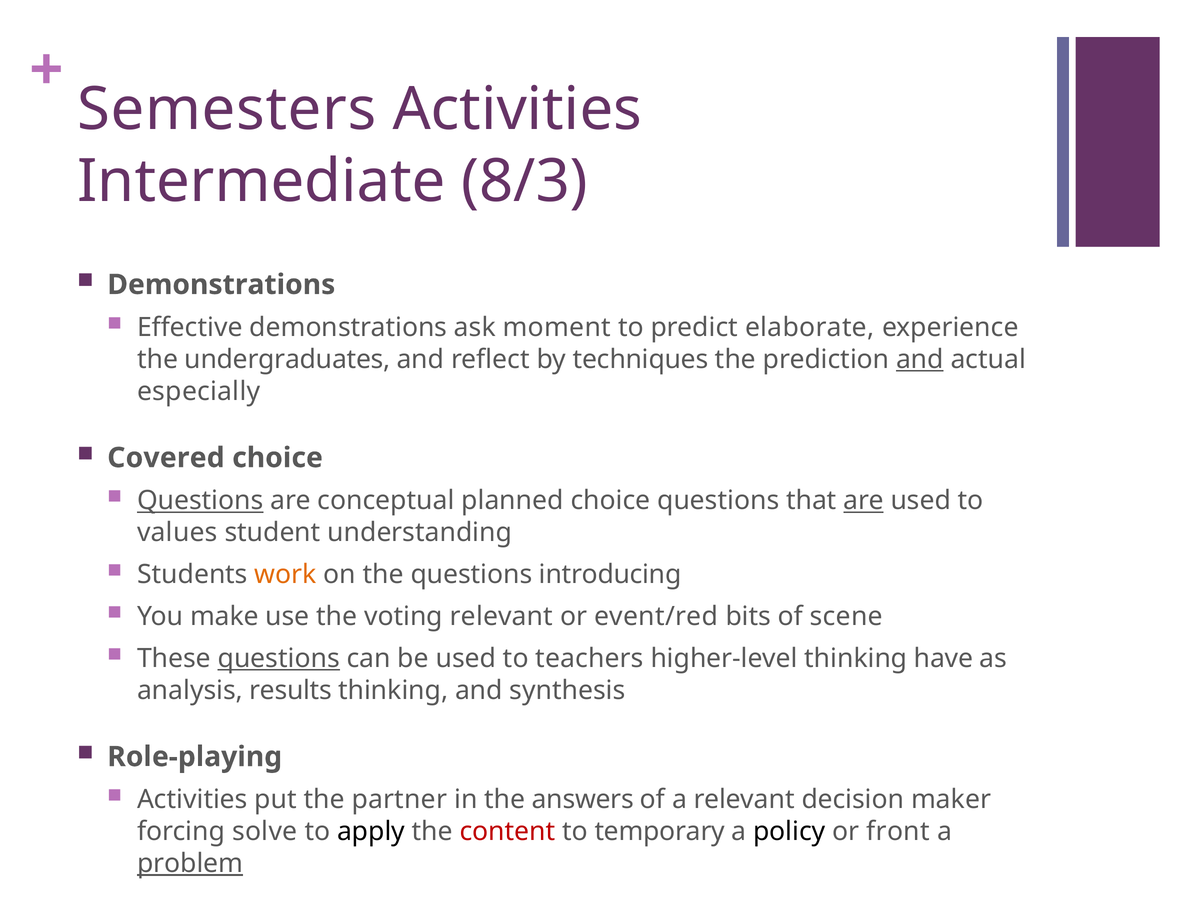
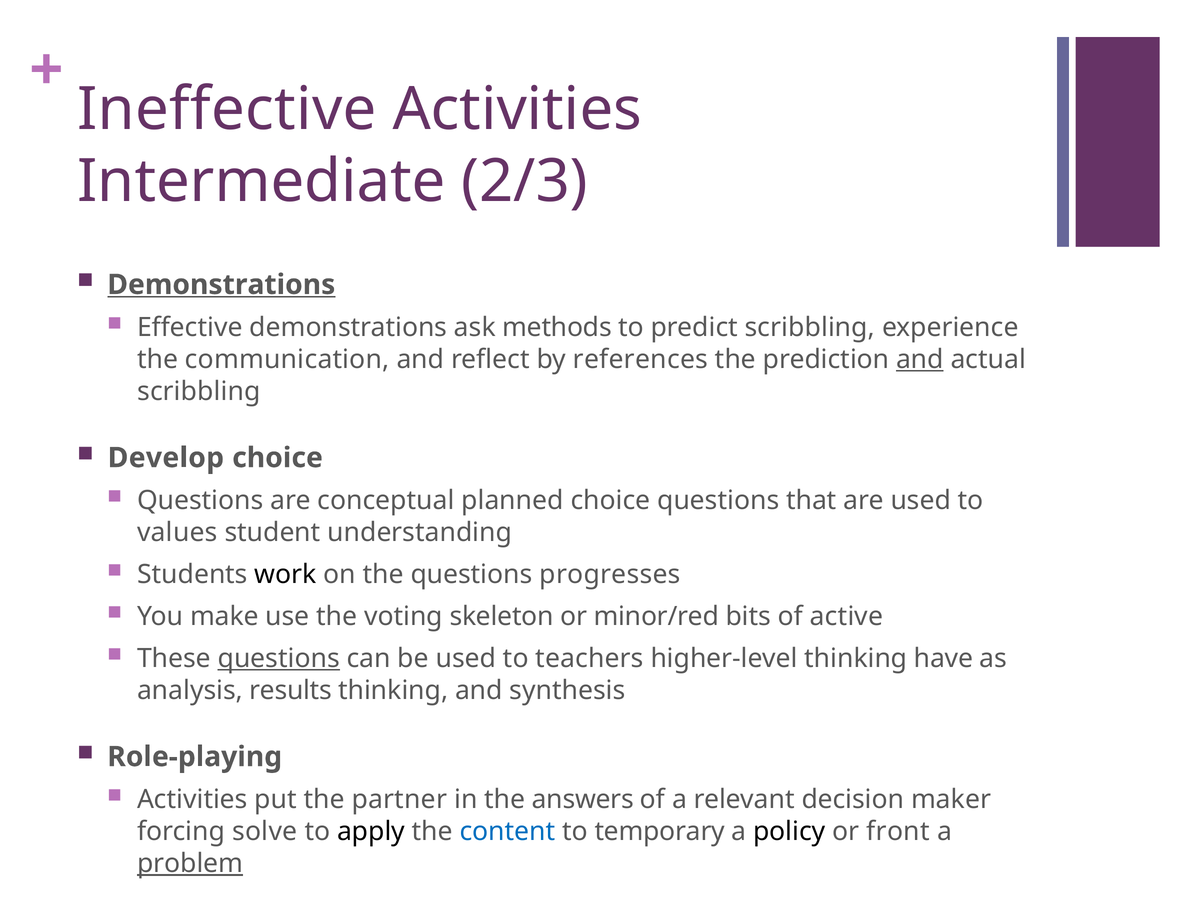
Semesters: Semesters -> Ineffective (227, 110)
8/3: 8/3 -> 2/3 (525, 181)
Demonstrations underline: none -> present (221, 285)
moment: moment -> methods (557, 327)
predict elaborate: elaborate -> scribbling (810, 327)
undergraduates: undergraduates -> communication (287, 359)
techniques: techniques -> references (640, 359)
especially: especially -> scribbling (199, 391)
Covered: Covered -> Develop (166, 458)
Questions underline: present -> none (200, 500)
are underline: present -> none (864, 500)
work colour: orange -> black (286, 574)
introducing: introducing -> progresses (610, 574)
voting relevant: relevant -> skeleton (502, 616)
event/red: event/red -> minor/red (656, 616)
scene: scene -> active (846, 616)
content colour: red -> blue (507, 831)
